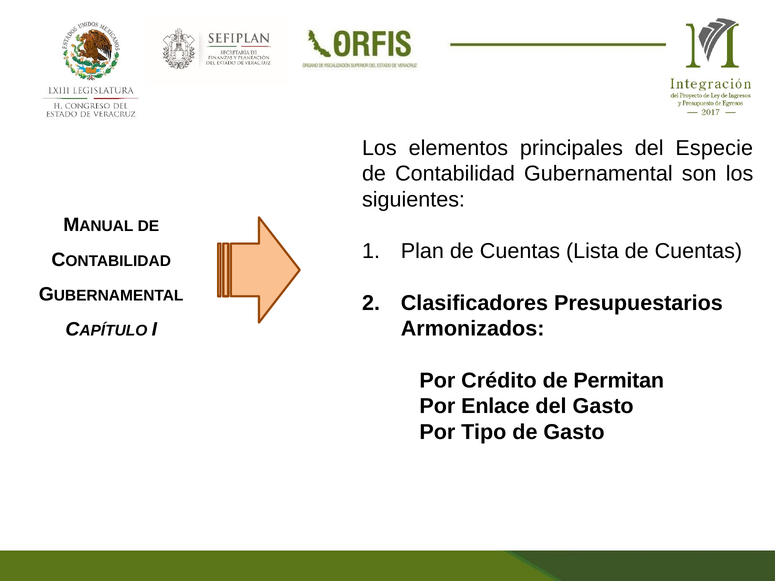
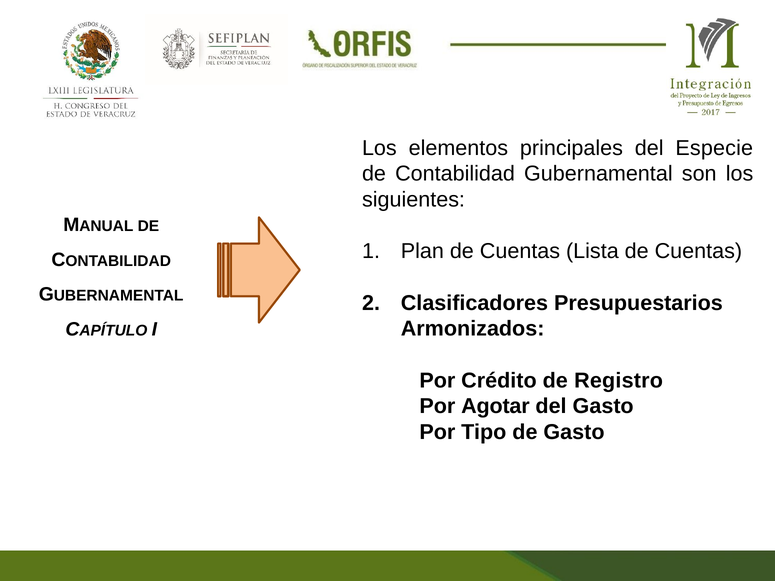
Permitan: Permitan -> Registro (619, 381)
Enlace: Enlace -> Agotar (495, 406)
